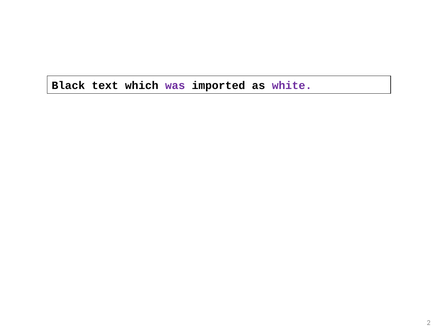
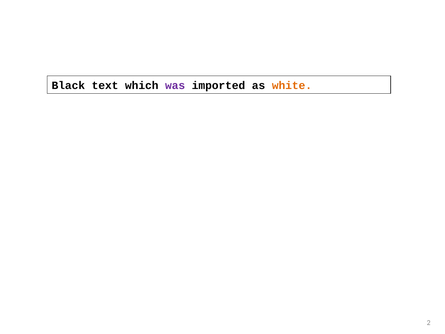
white colour: purple -> orange (292, 85)
